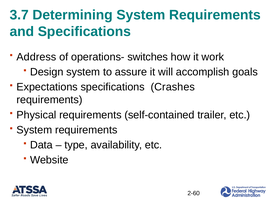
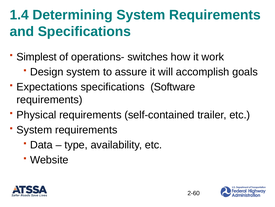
3.7: 3.7 -> 1.4 (19, 15)
Address: Address -> Simplest (37, 57)
Crashes: Crashes -> Software (173, 87)
